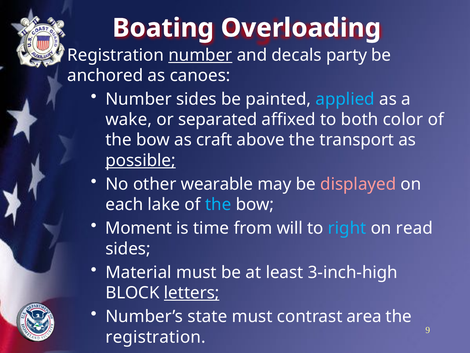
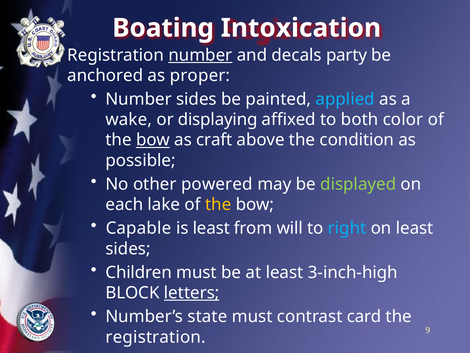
Overloading: Overloading -> Intoxication (301, 28)
canoes: canoes -> proper (200, 75)
separated: separated -> displaying (218, 120)
bow underline: none -> present (153, 140)
transport: transport -> condition (357, 140)
possible underline: present -> none (141, 160)
wearable: wearable -> powered (217, 184)
displayed colour: pink -> light green (358, 184)
the colour: light blue -> yellow (218, 204)
Moment: Moment -> Capable (139, 228)
is time: time -> least (211, 228)
on read: read -> least (415, 228)
Material: Material -> Children (139, 272)
area: area -> card (364, 316)
